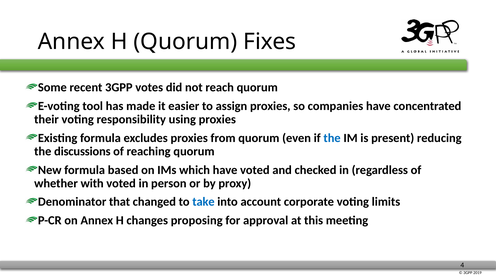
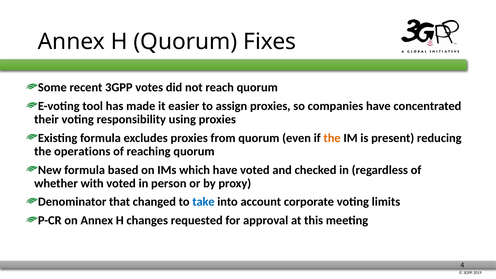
the colour: blue -> orange (332, 138)
discussions: discussions -> operations (82, 151)
proposing: proposing -> requested (197, 220)
